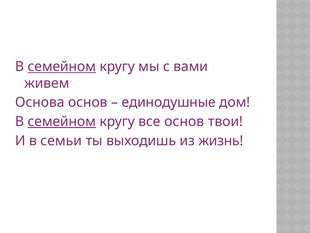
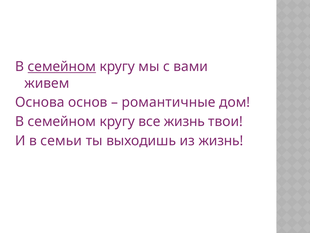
единодушные: единодушные -> романтичные (169, 102)
семейном underline: present -> none (62, 121)
все основ: основ -> жизнь (184, 121)
